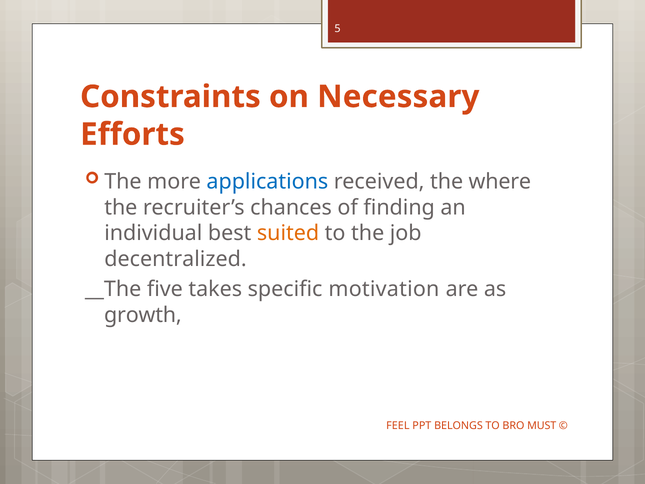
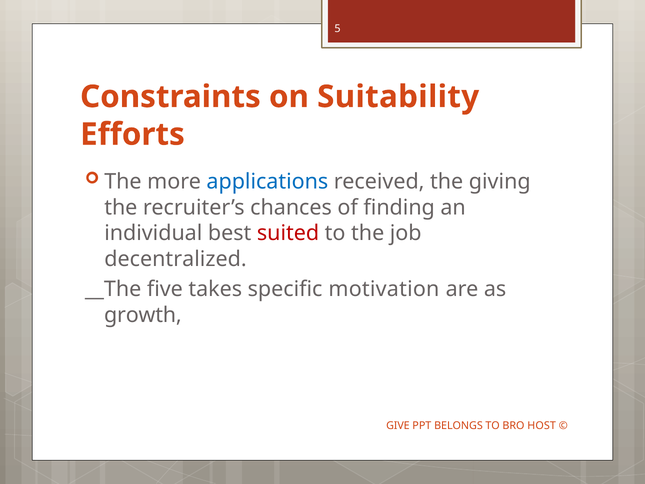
Necessary: Necessary -> Suitability (398, 97)
where: where -> giving (500, 182)
suited colour: orange -> red (288, 233)
FEEL: FEEL -> GIVE (398, 426)
MUST: MUST -> HOST (542, 426)
